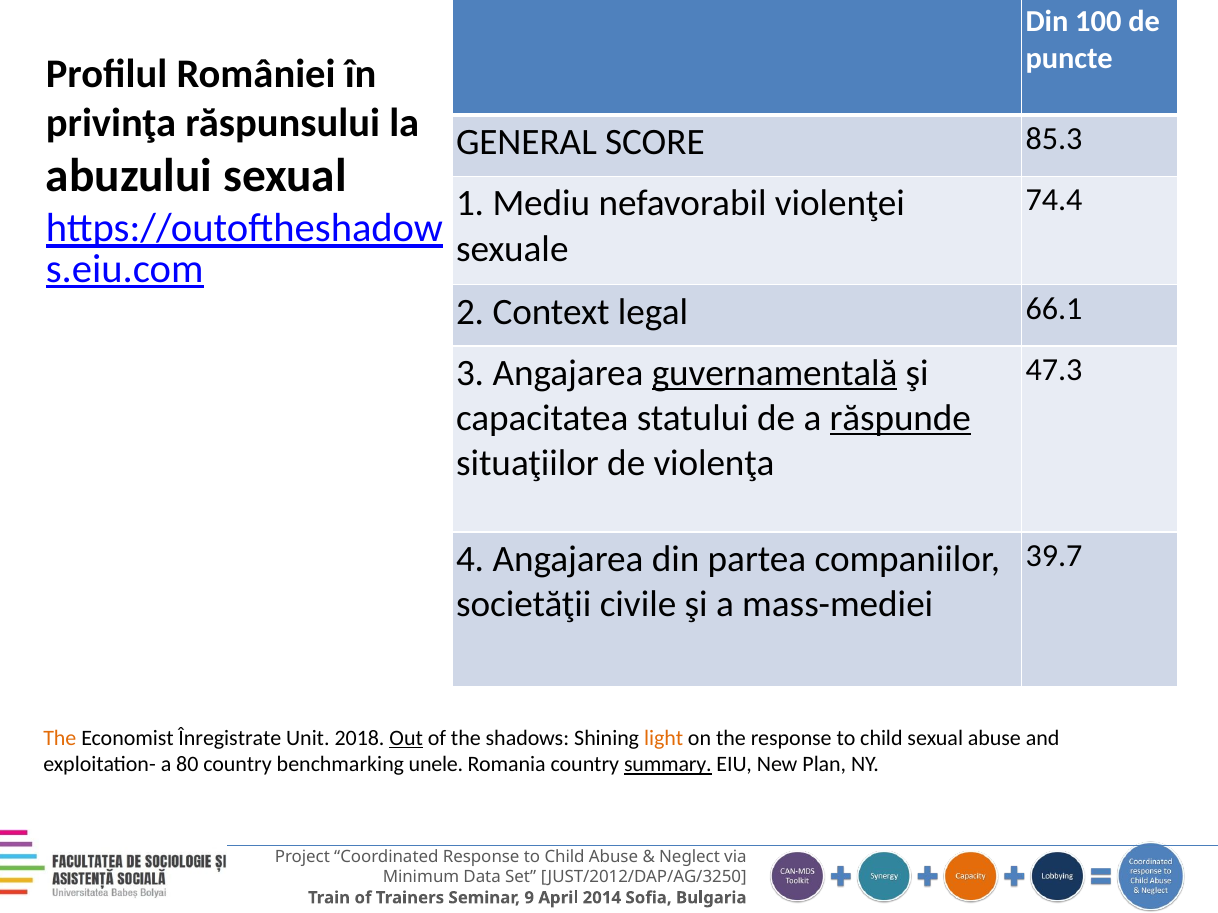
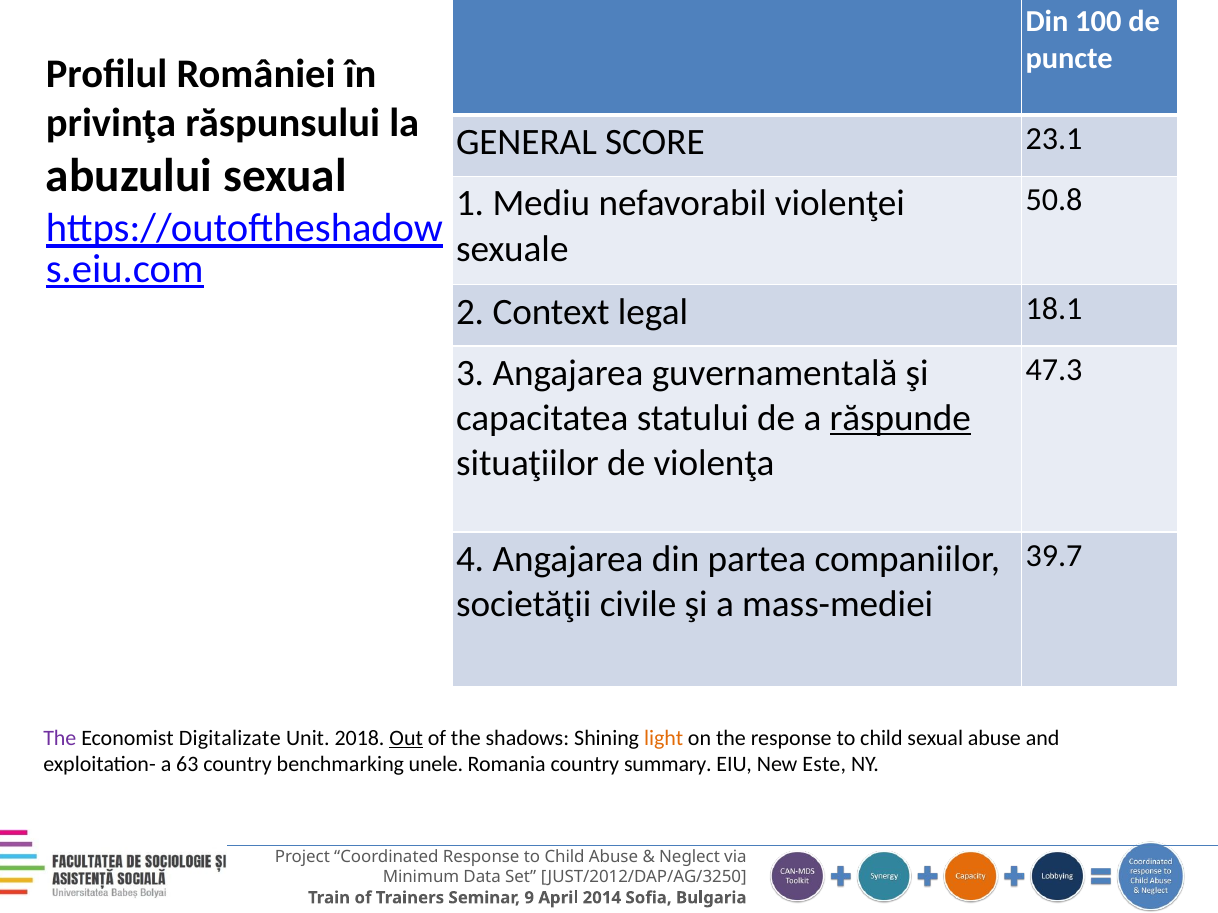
85.3: 85.3 -> 23.1 (1054, 139)
74.4: 74.4 -> 50.8 (1054, 200)
66.1: 66.1 -> 18.1 (1054, 309)
guvernamentală underline: present -> none (775, 373)
The colour: orange -> purple (60, 739)
Înregistrate: Înregistrate -> Digitalizate (230, 739)
80: 80 -> 63 (187, 765)
summary underline: present -> none (668, 765)
Plan: Plan -> Este (824, 765)
